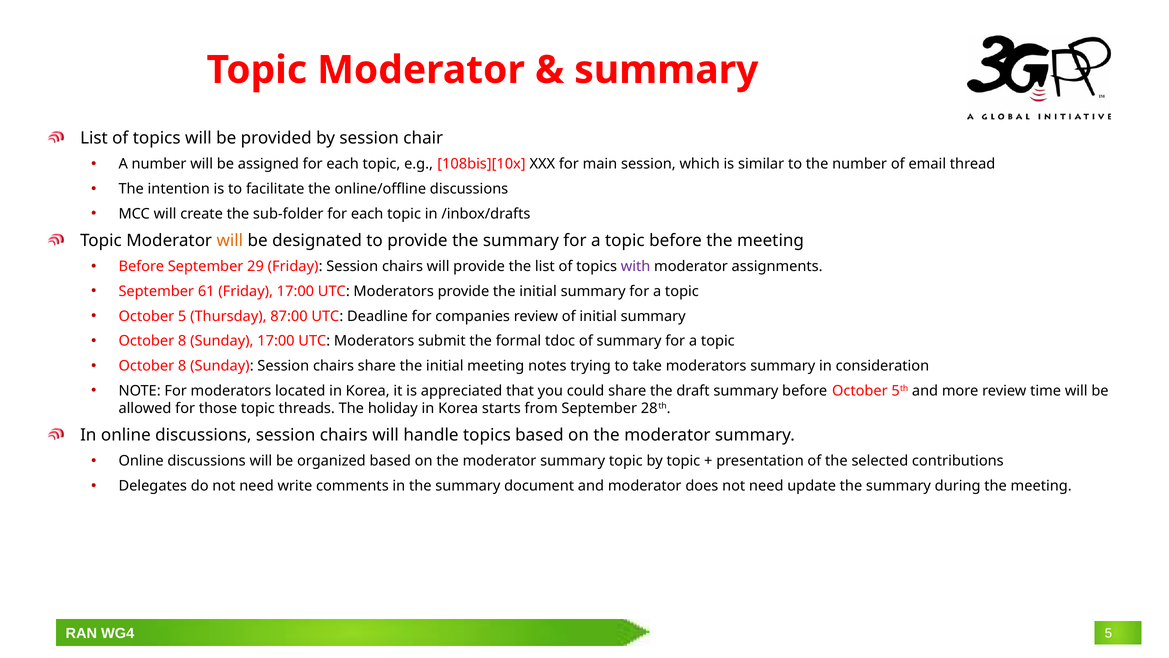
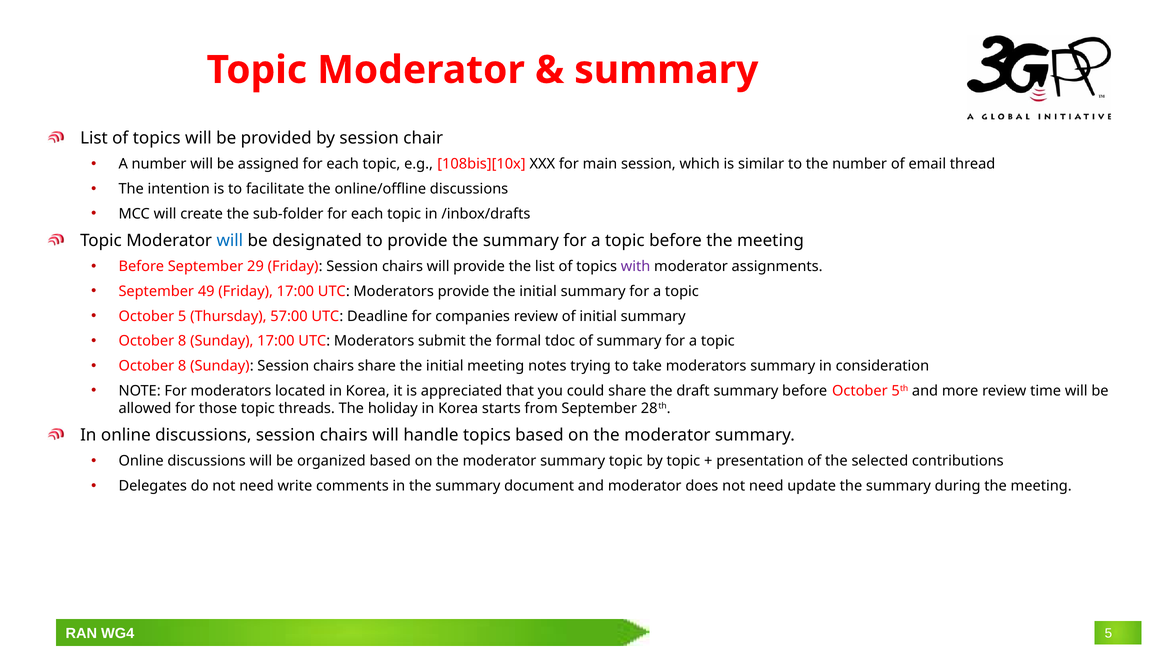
will colour: orange -> blue (230, 240)
61: 61 -> 49 (206, 291)
87:00: 87:00 -> 57:00 (289, 316)
